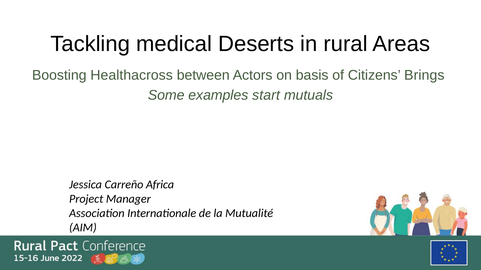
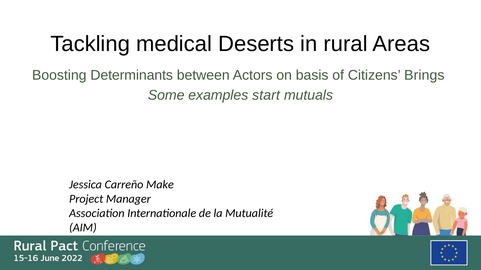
Healthacross: Healthacross -> Determinants (132, 75)
Africa: Africa -> Make (160, 185)
